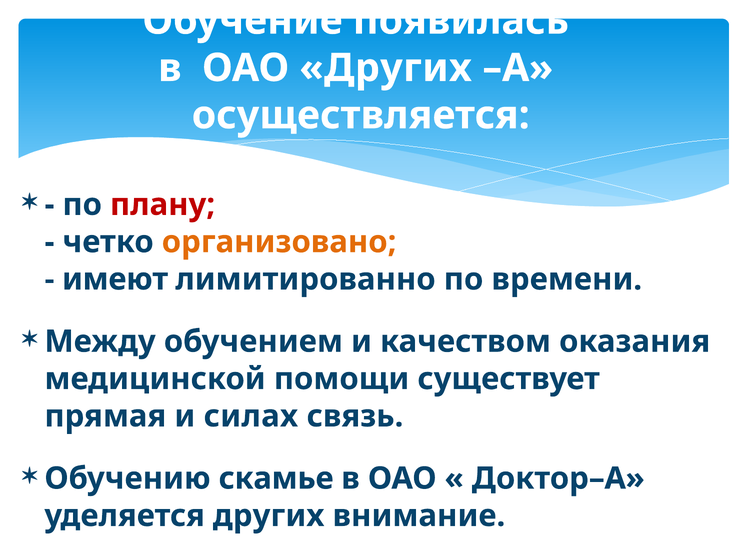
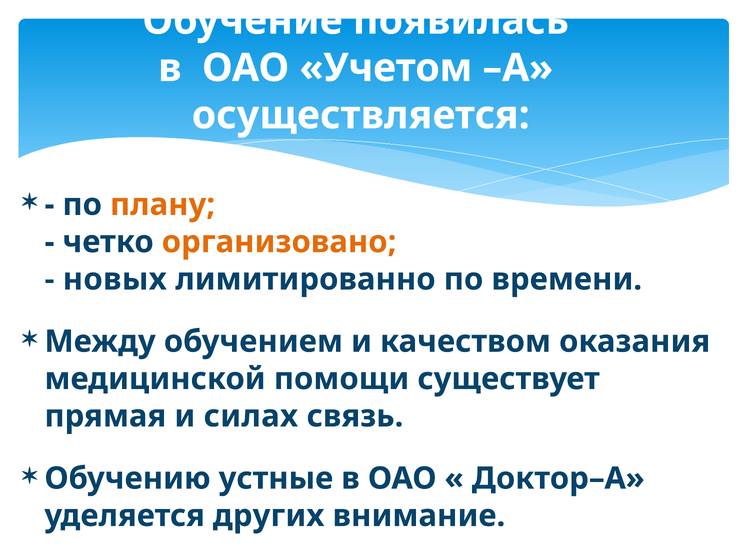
ОАО Других: Других -> Учетом (386, 68)
плану colour: red -> orange (163, 205)
имеют: имеют -> новых (115, 279)
скамье: скамье -> устные (276, 479)
